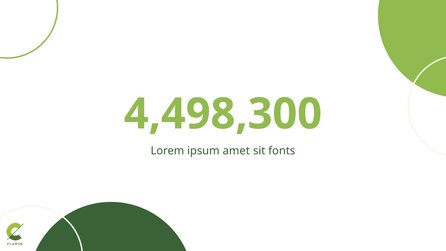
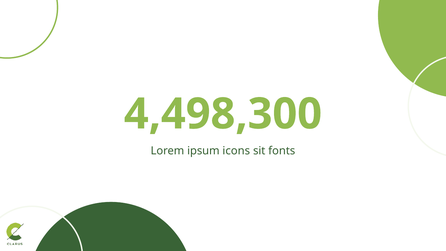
amet: amet -> icons (236, 151)
